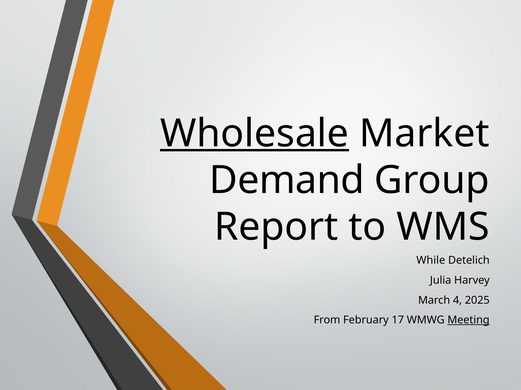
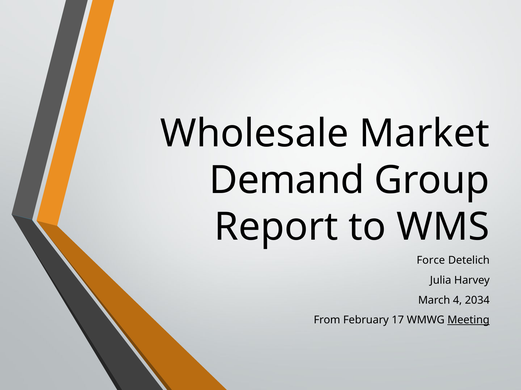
Wholesale underline: present -> none (255, 134)
While: While -> Force (431, 261)
2025: 2025 -> 2034 (477, 301)
